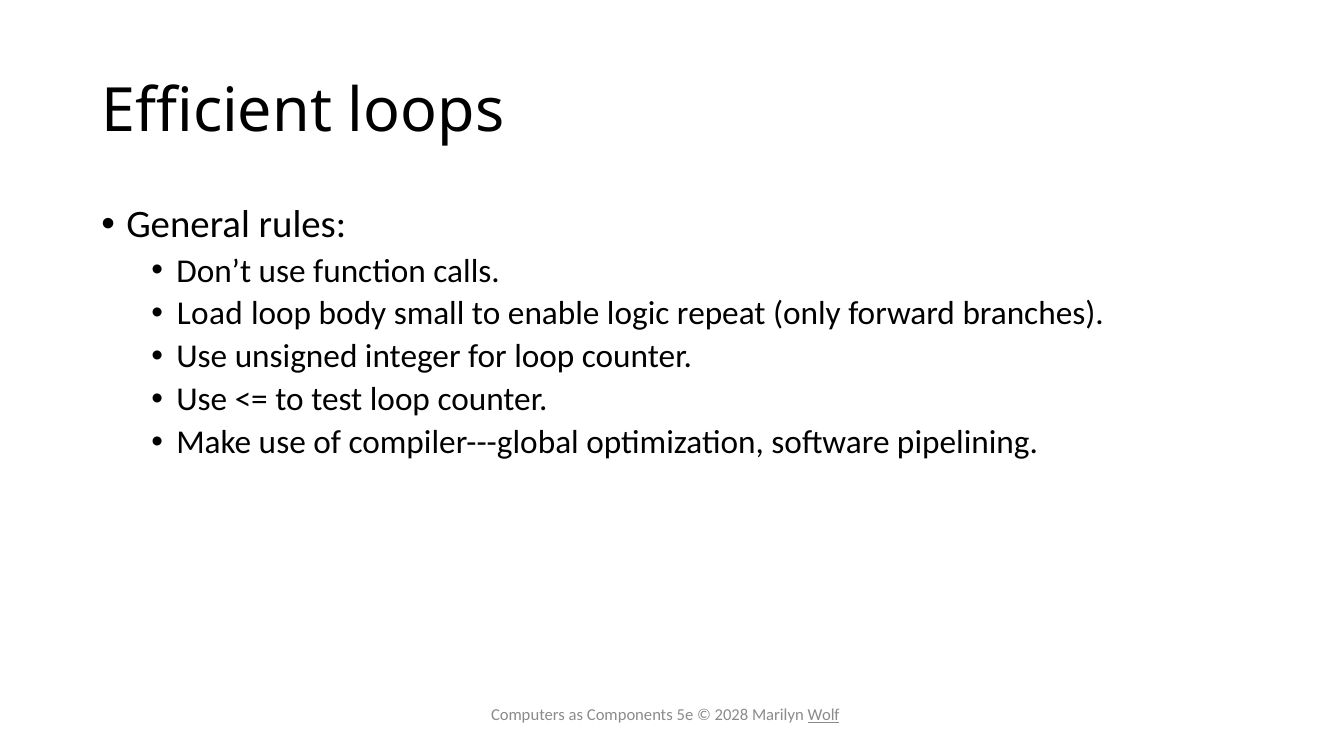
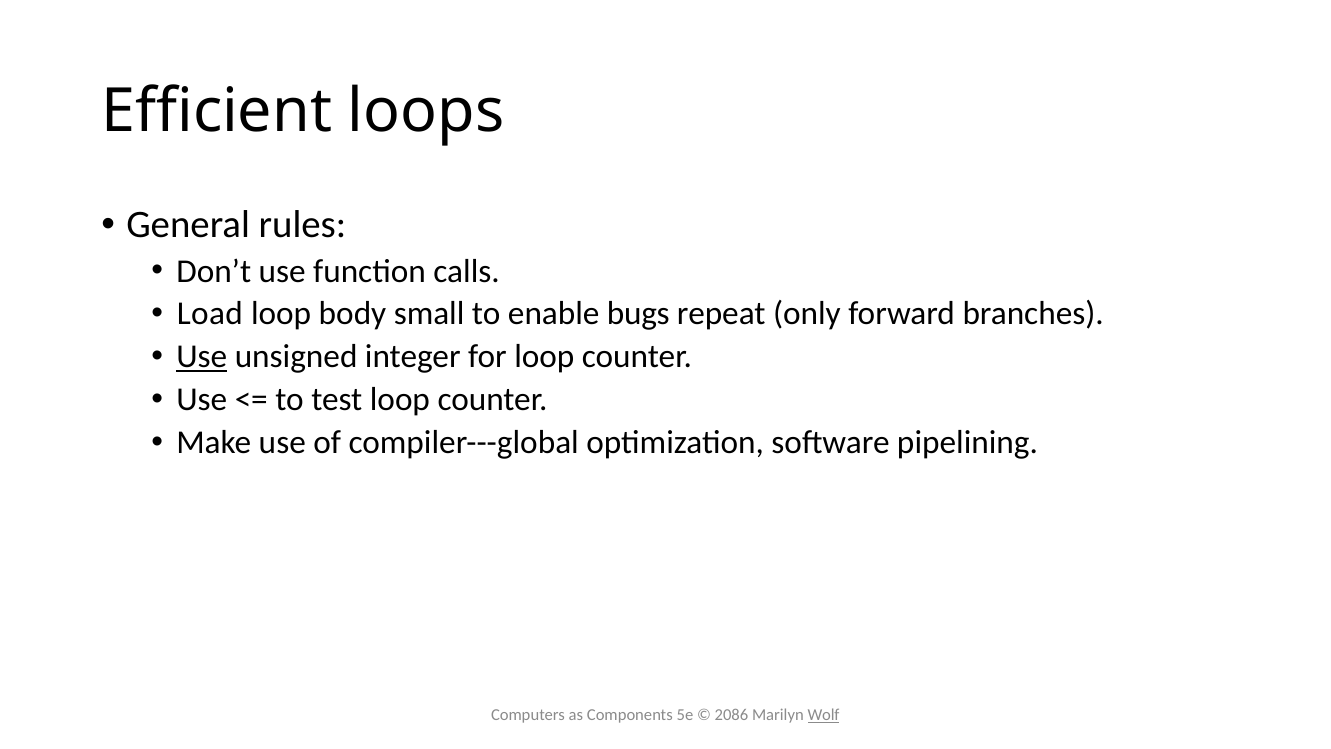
logic: logic -> bugs (638, 314)
Use underline: none -> present (202, 357)
2028: 2028 -> 2086 (731, 715)
